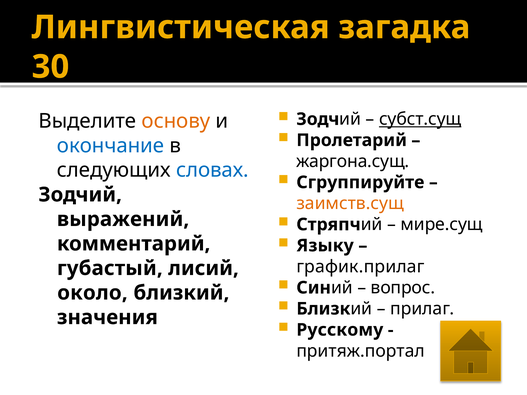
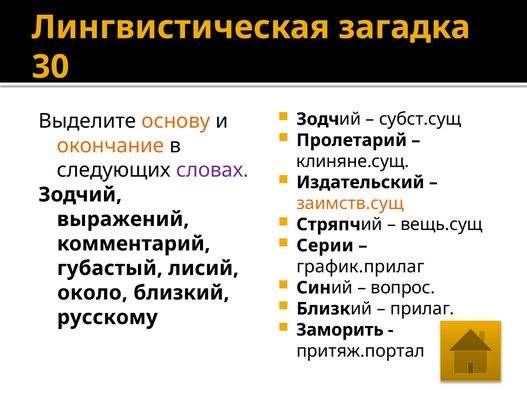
субст.сущ underline: present -> none (420, 119)
окончание colour: blue -> orange (111, 146)
жаргона.сущ: жаргона.сущ -> клиняне.сущ (353, 161)
словах colour: blue -> purple (212, 170)
Сгруппируйте: Сгруппируйте -> Издательский (360, 182)
мире.сущ: мире.сущ -> вещь.сущ (442, 225)
Языку: Языку -> Серии (325, 246)
значения: значения -> русскому (107, 318)
Русскому: Русскому -> Заморить (340, 330)
